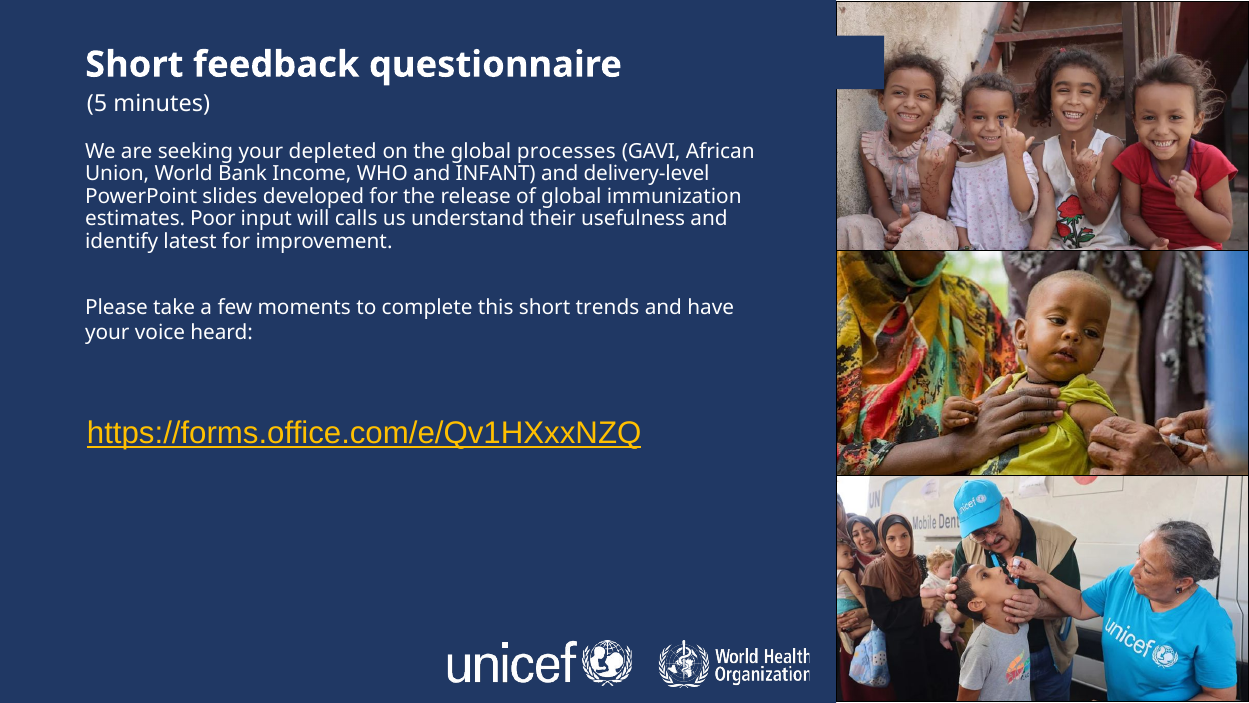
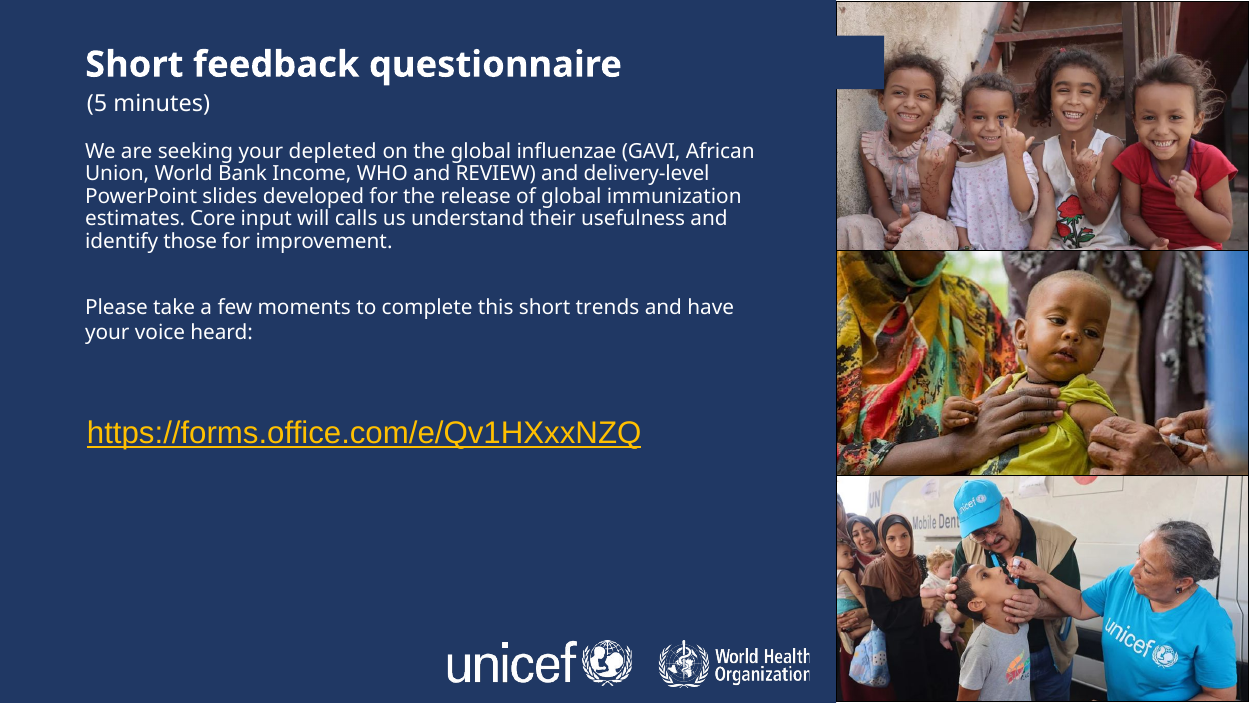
processes: processes -> influenzae (566, 152)
INFANT: INFANT -> REVIEW (496, 174)
Poor: Poor -> Core (213, 219)
latest: latest -> those (190, 241)
